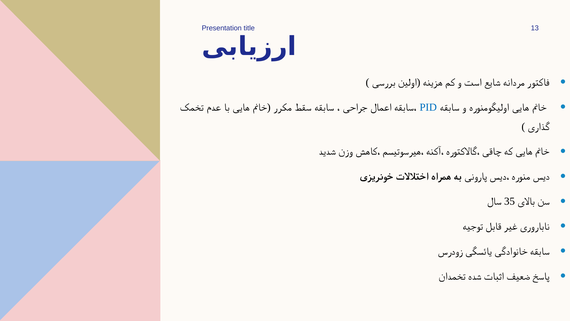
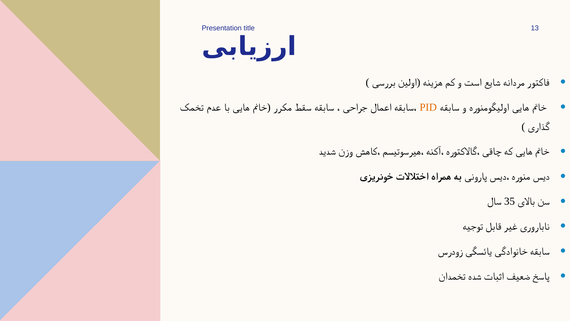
PID colour: blue -> orange (428, 107)
